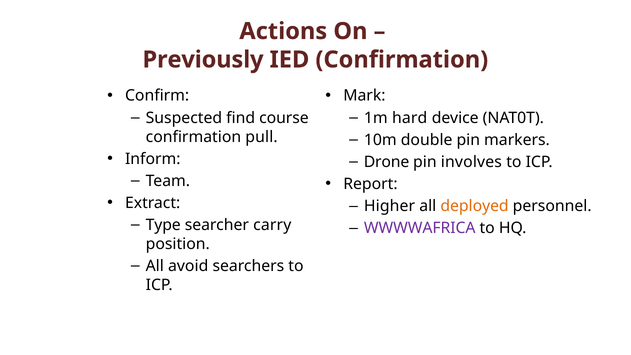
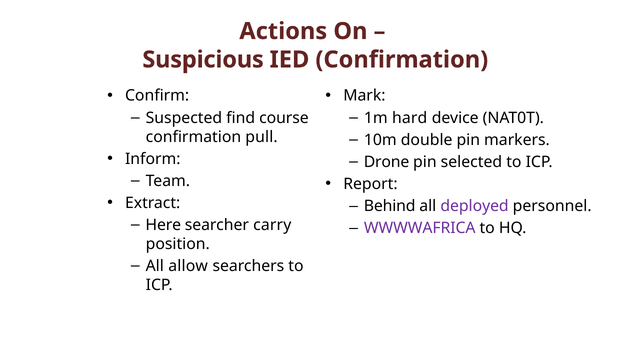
Previously: Previously -> Suspicious (203, 60)
involves: involves -> selected (471, 162)
Higher: Higher -> Behind (390, 206)
deployed colour: orange -> purple (475, 206)
Type: Type -> Here (163, 225)
avoid: avoid -> allow (188, 266)
